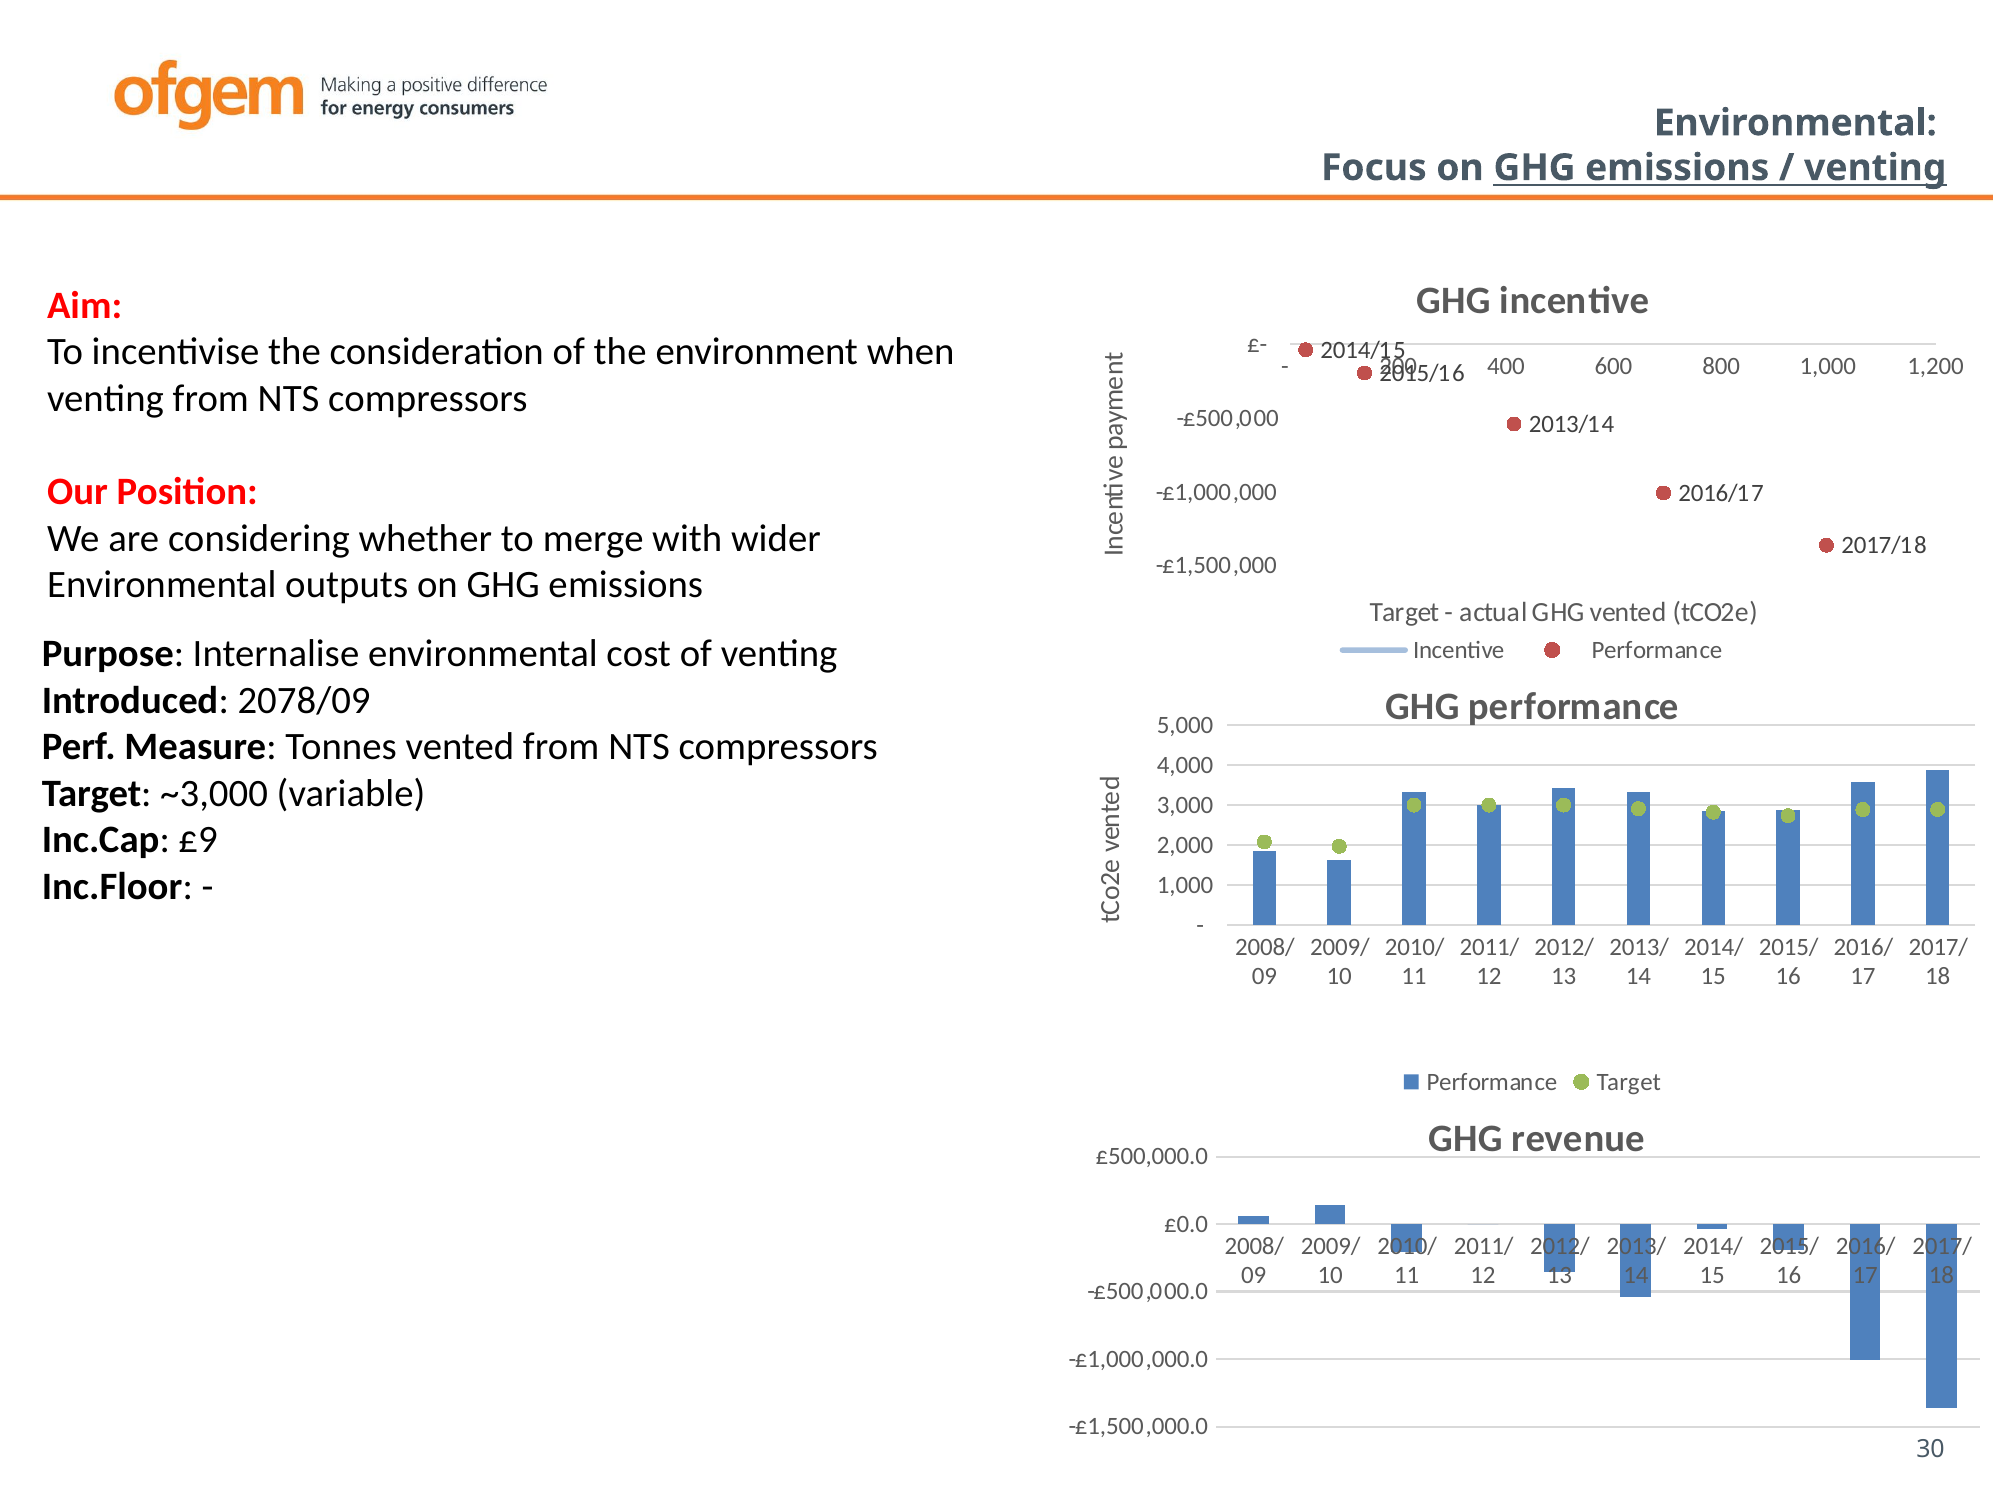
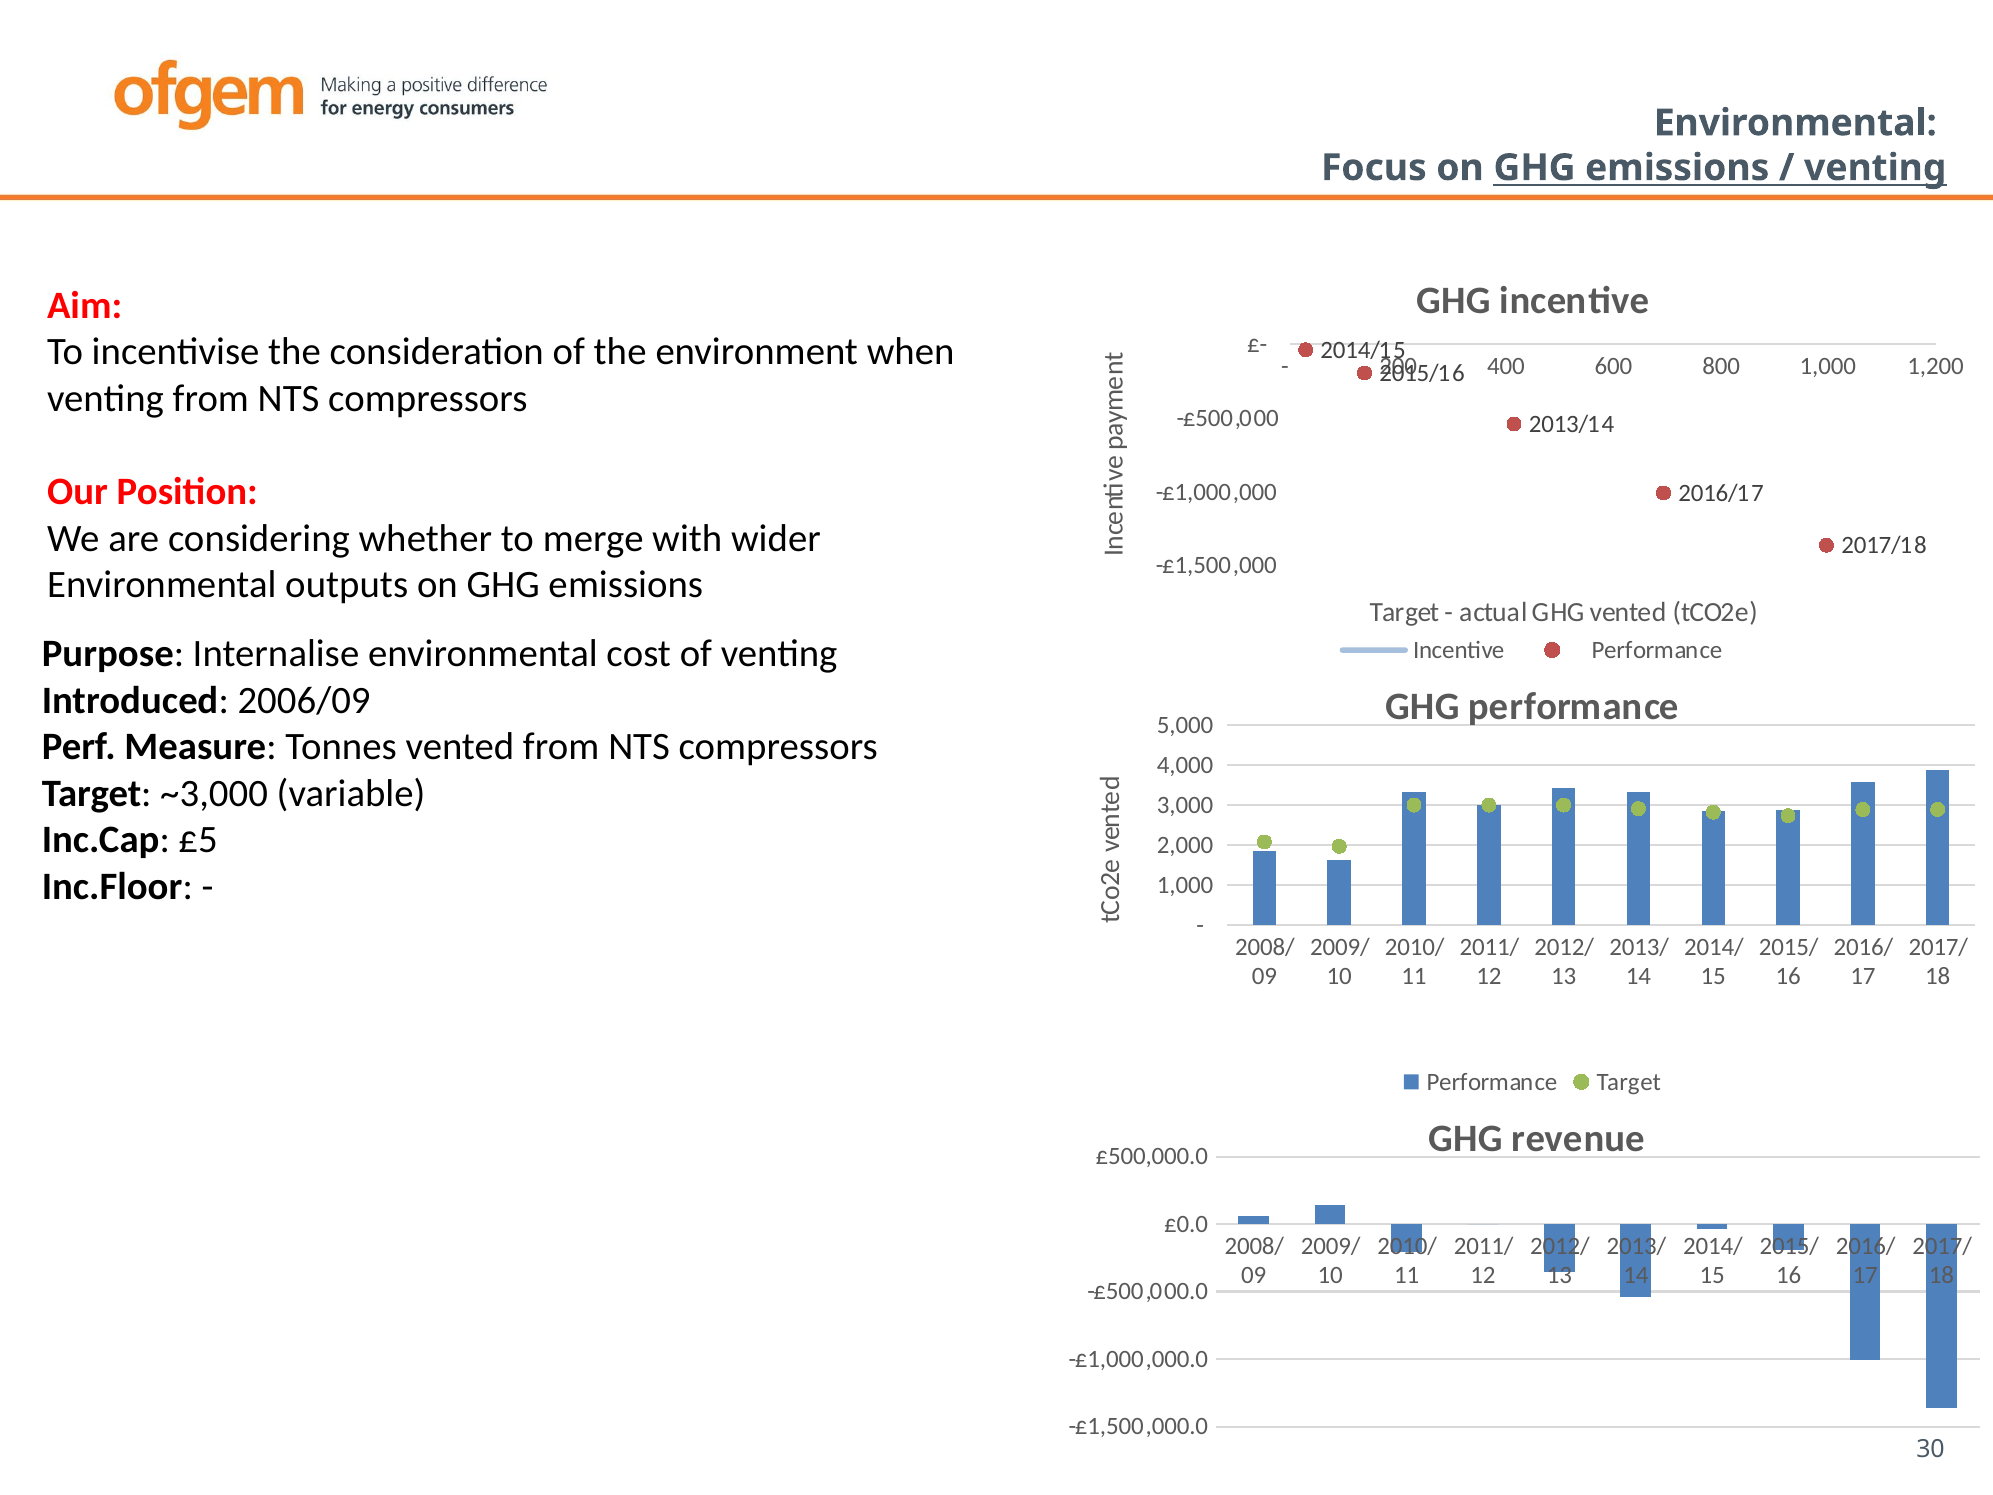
2078/09: 2078/09 -> 2006/09 (304, 700)
£9: £9 -> £5 (198, 840)
